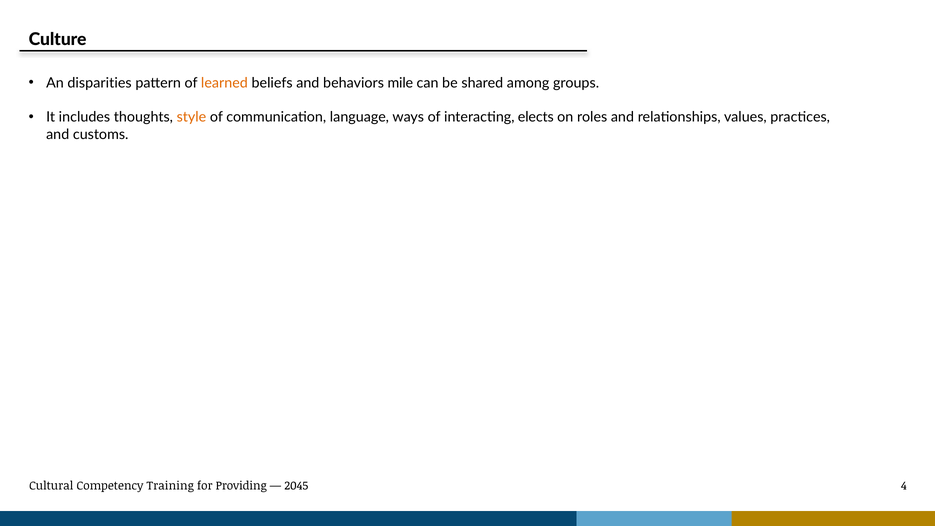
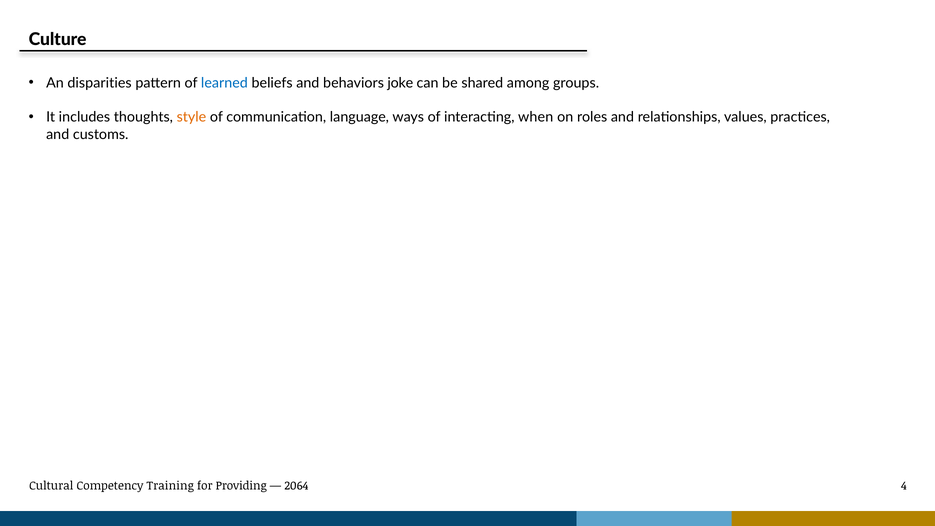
learned colour: orange -> blue (224, 83)
mile: mile -> joke (400, 83)
elects: elects -> when (536, 117)
2045: 2045 -> 2064 (296, 486)
